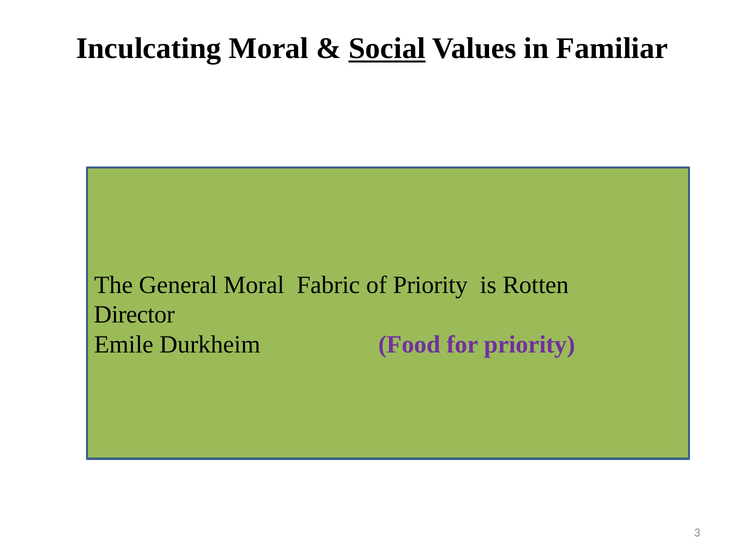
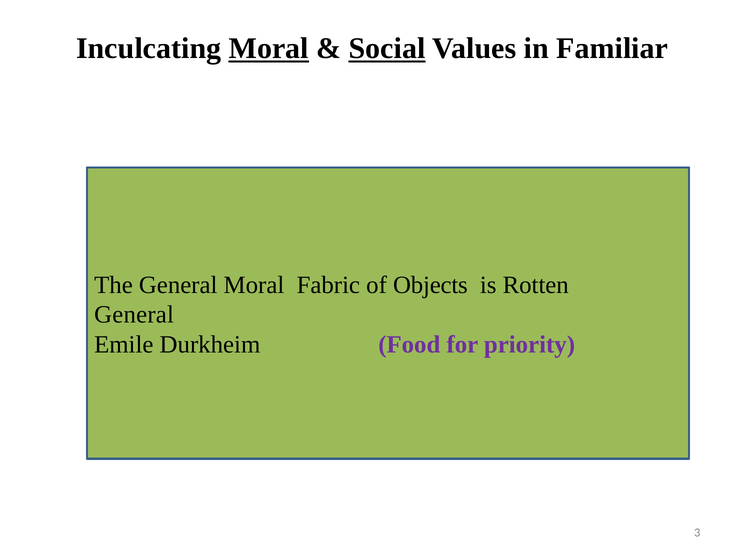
Moral underline: none -> present (269, 49)
of Priority: Priority -> Objects (430, 285)
Director: Director -> General (134, 315)
